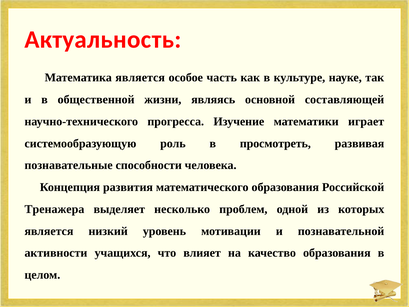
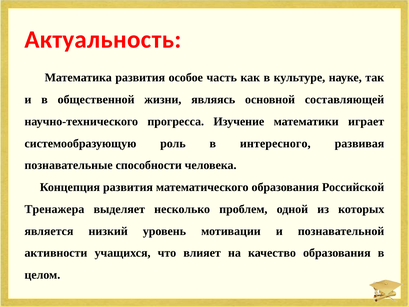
Математика является: является -> развития (140, 78)
просмотреть: просмотреть -> интересного (275, 143)
